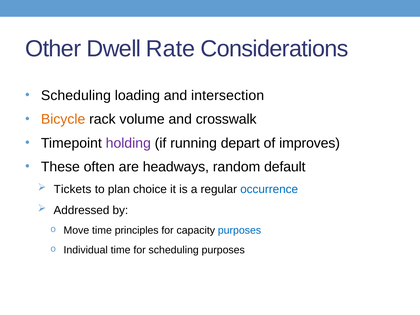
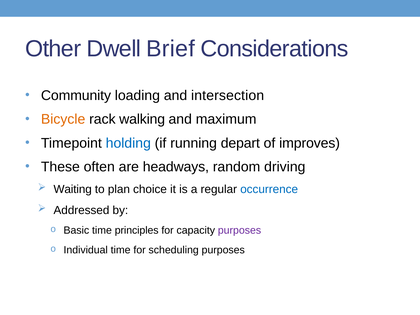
Rate: Rate -> Brief (170, 49)
Scheduling: Scheduling -> Community (76, 95)
volume: volume -> walking (142, 119)
crosswalk: crosswalk -> maximum (226, 119)
holding colour: purple -> blue (128, 143)
default: default -> driving (285, 167)
Tickets: Tickets -> Waiting (73, 189)
Move: Move -> Basic (76, 230)
purposes colour: blue -> purple (240, 230)
